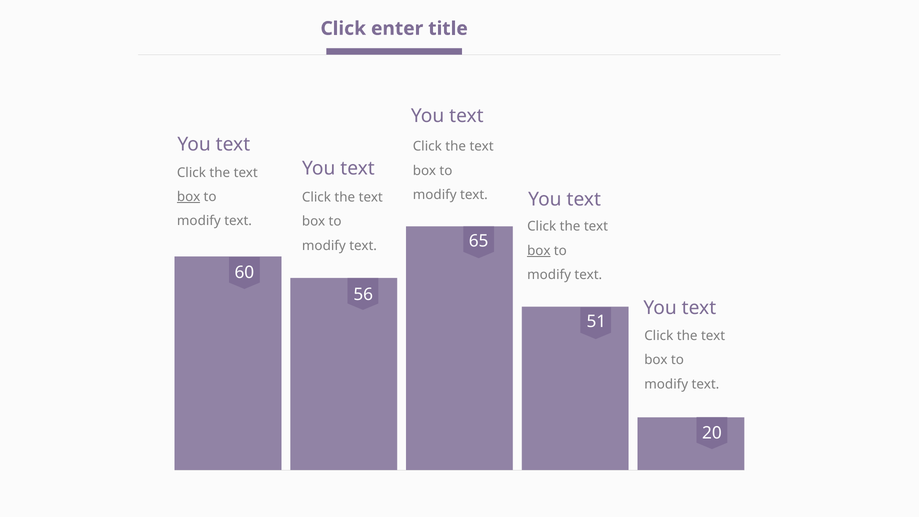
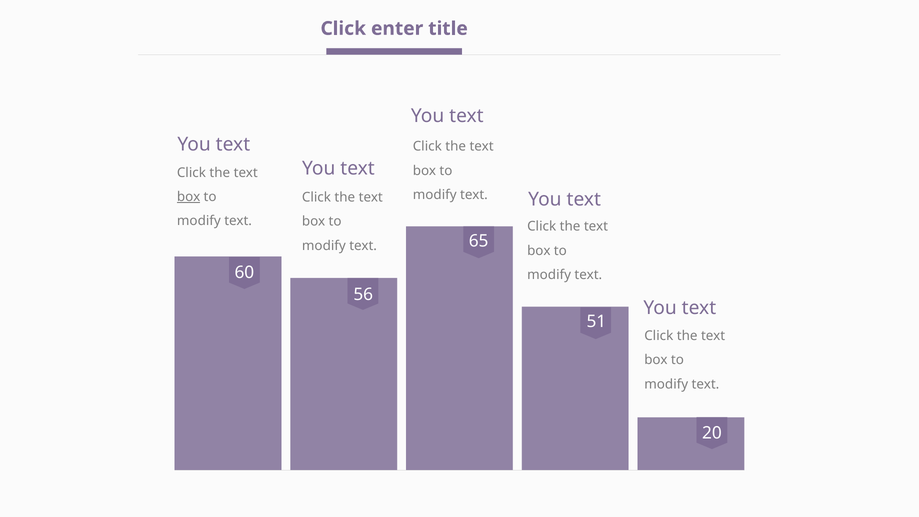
box underline: present -> none (539, 251)
